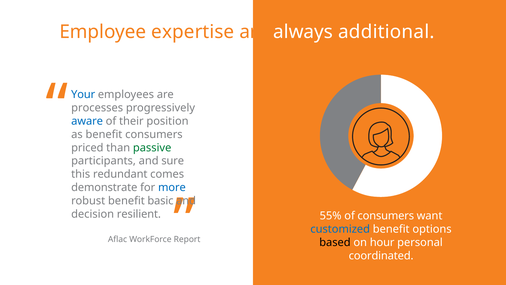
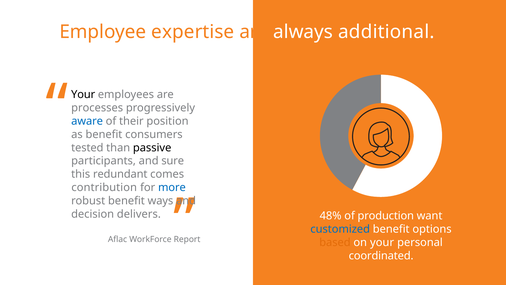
Your colour: blue -> black (83, 94)
priced: priced -> tested (87, 148)
passive colour: green -> black (152, 148)
demonstrate: demonstrate -> contribution (104, 187)
basic: basic -> ways (160, 201)
resilient: resilient -> delivers (139, 214)
55%: 55% -> 48% (331, 216)
of consumers: consumers -> production (386, 216)
based colour: black -> orange (335, 242)
on hour: hour -> your (382, 242)
